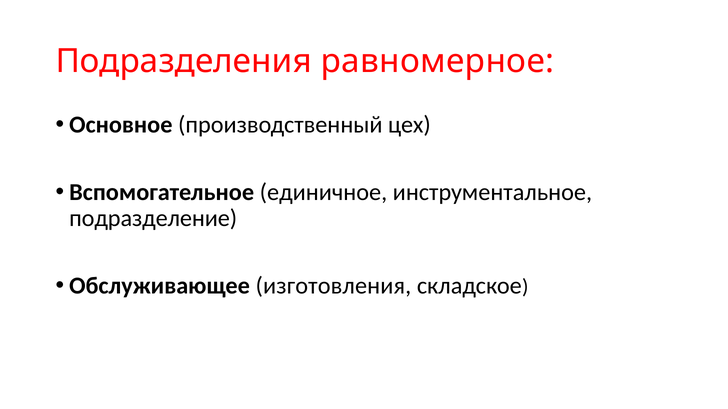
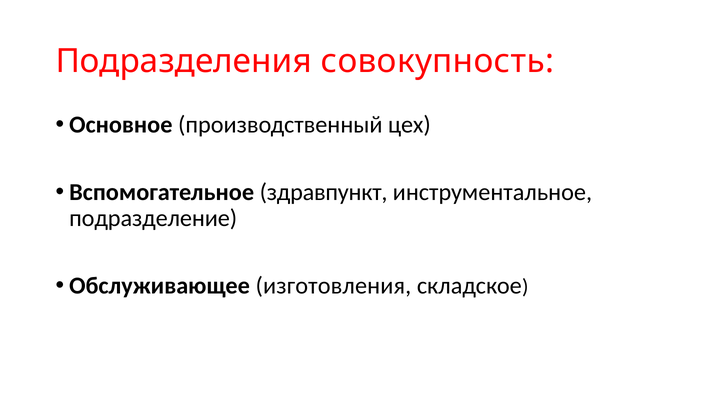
равномерное: равномерное -> совокупность (437, 61)
единичное: единичное -> здравпункт (324, 192)
